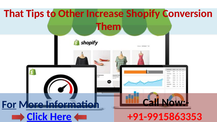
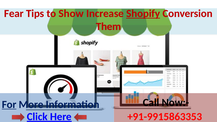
That: That -> Fear (14, 13)
Other: Other -> Show (71, 13)
Shopify underline: none -> present (143, 13)
